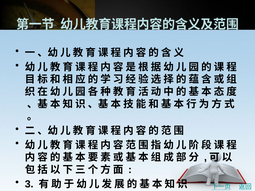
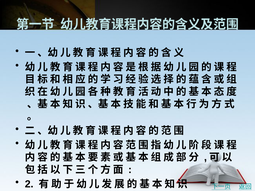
3: 3 -> 2 (29, 184)
